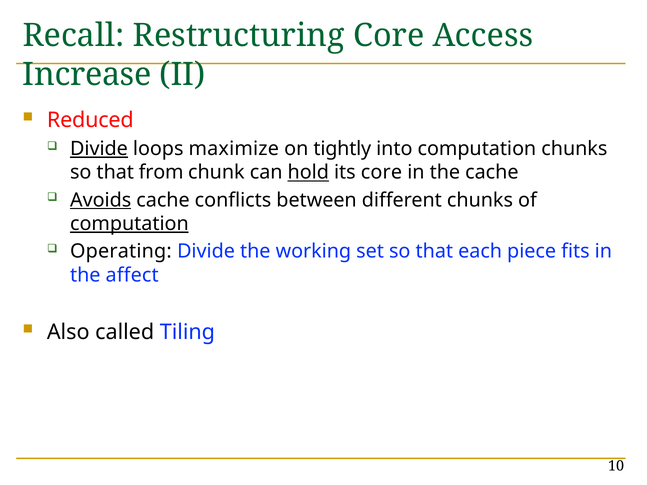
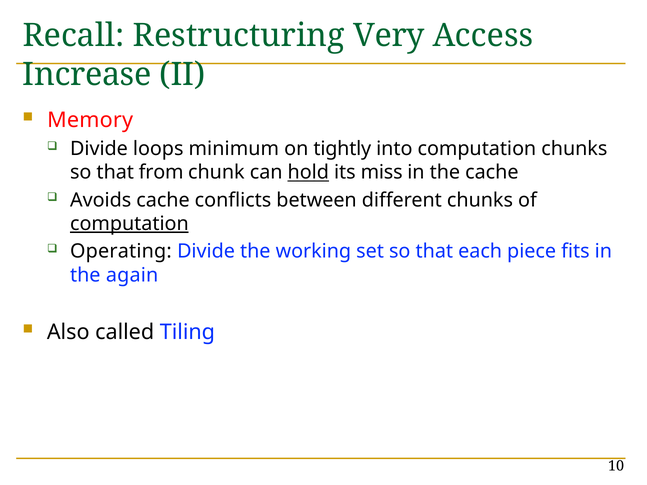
Restructuring Core: Core -> Very (389, 36)
Reduced: Reduced -> Memory (90, 120)
Divide underline: present -> none (99, 149)
maximize: maximize -> minimum (234, 149)
its core: core -> miss (382, 172)
Avoids underline: present -> none (101, 200)
affect: affect -> again (132, 275)
